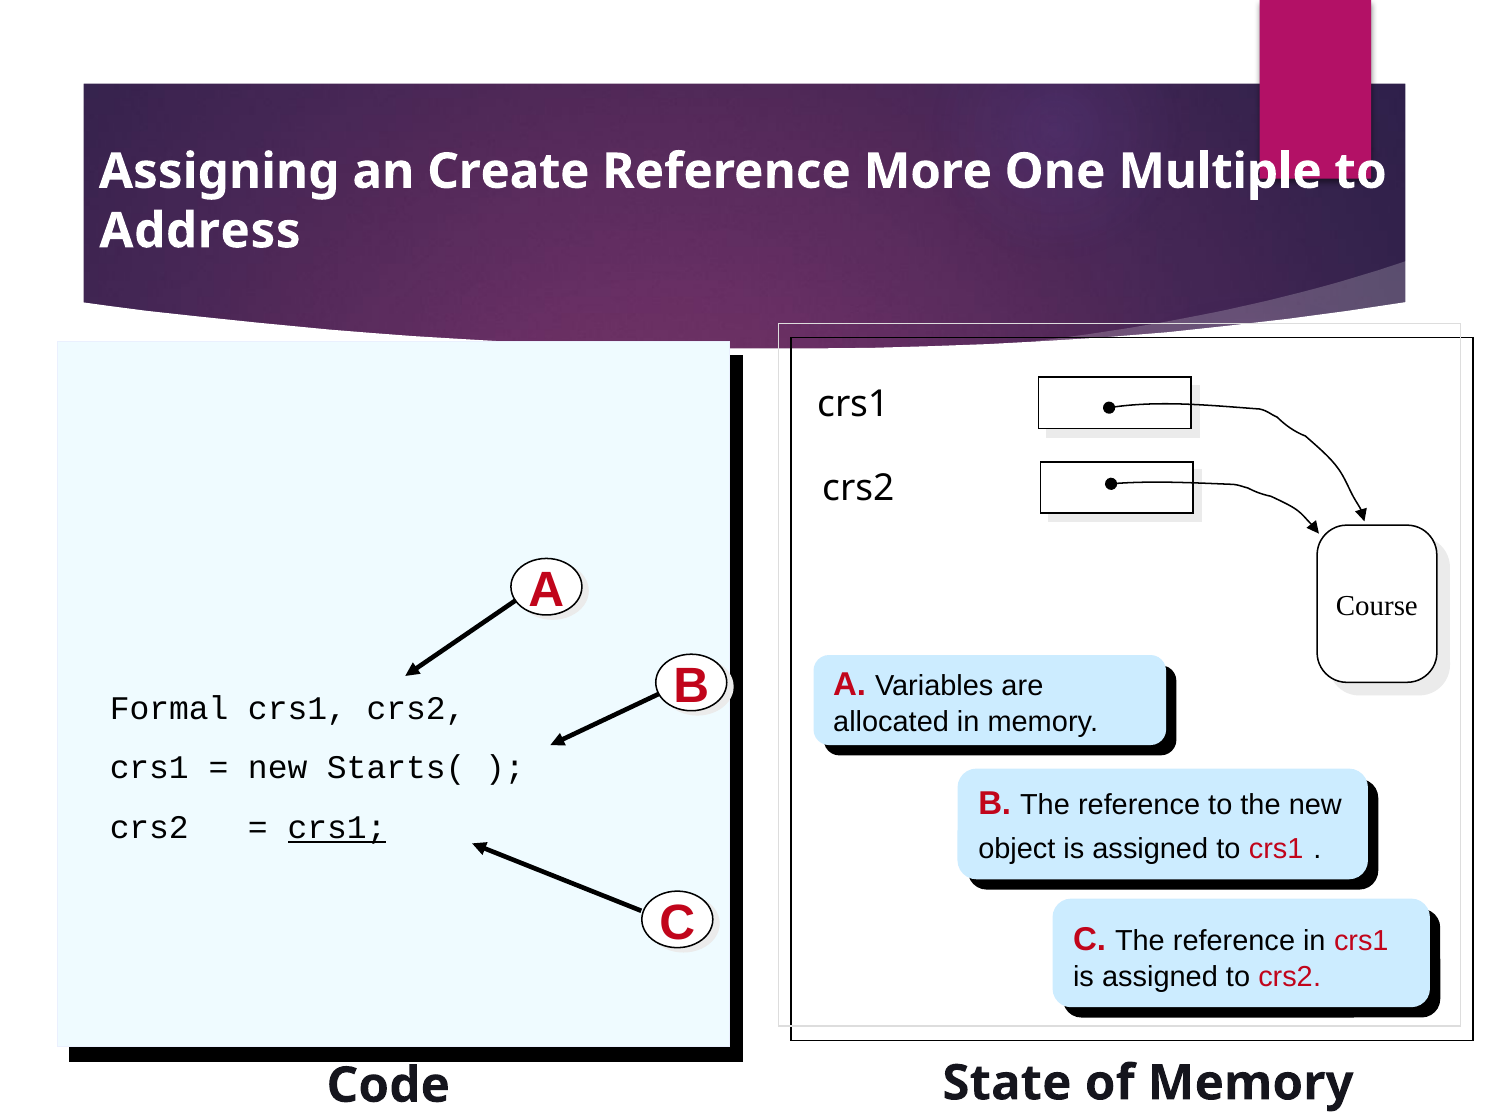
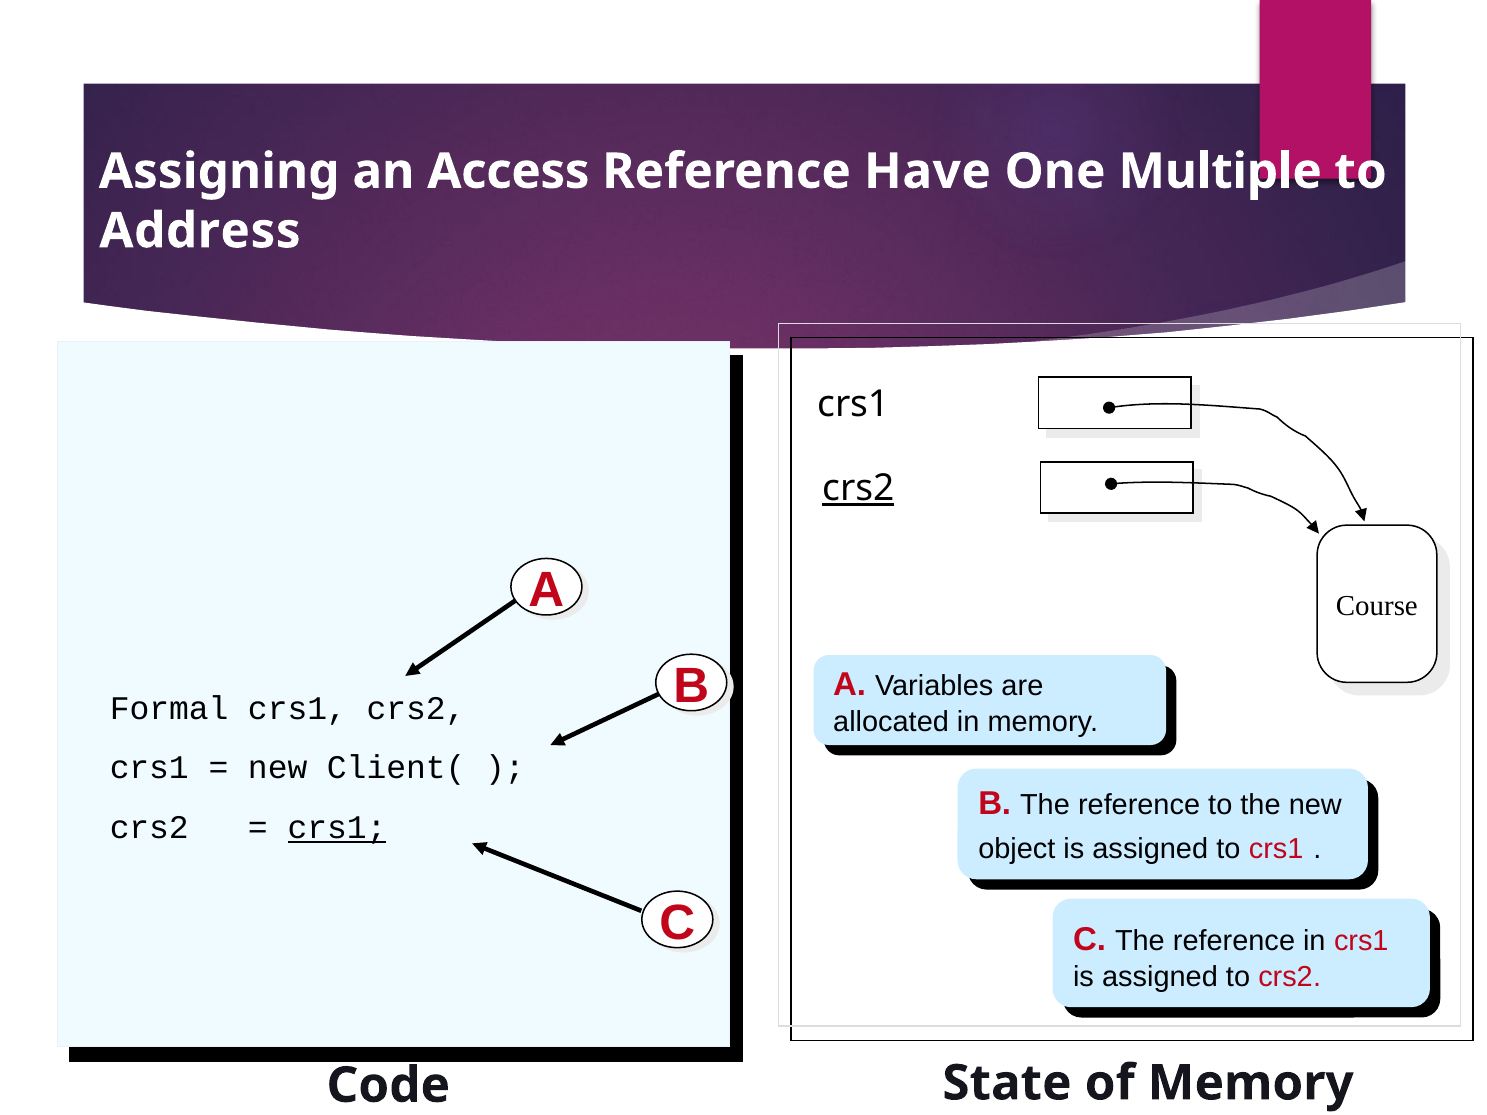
Create: Create -> Access (508, 172)
More: More -> Have (927, 172)
crs2 underline: none -> present (858, 489)
Starts(: Starts( -> Client( (396, 768)
